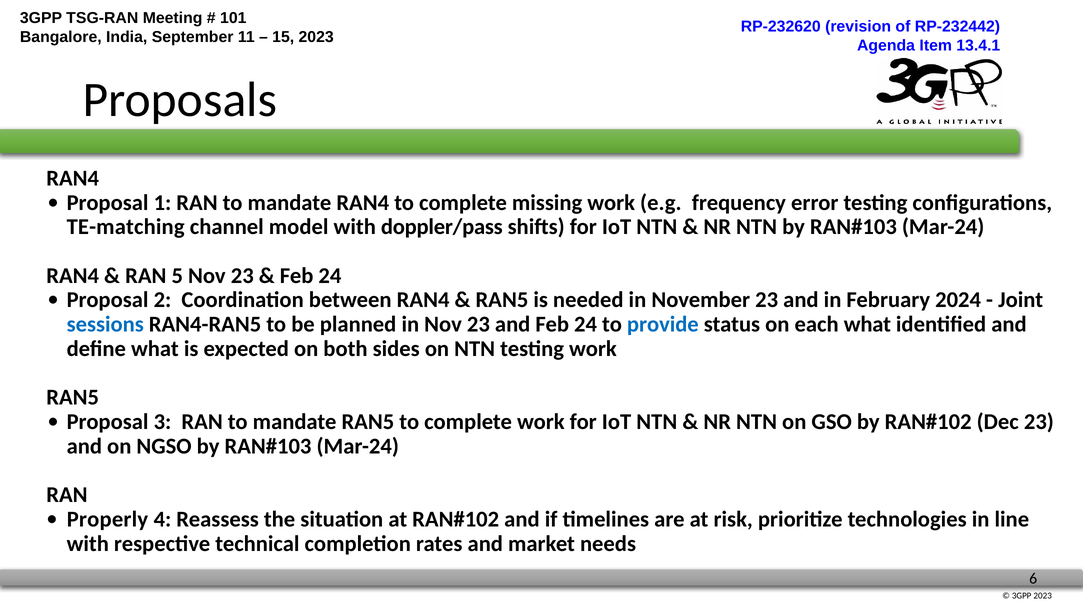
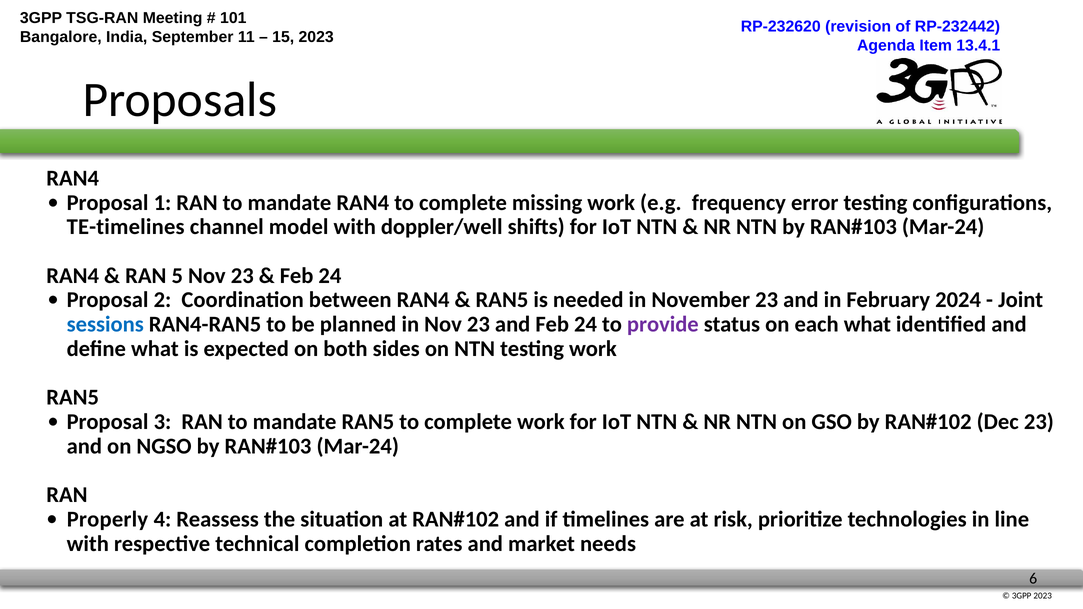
TE-matching: TE-matching -> TE-timelines (126, 227)
doppler/pass: doppler/pass -> doppler/well (442, 227)
provide colour: blue -> purple (663, 324)
